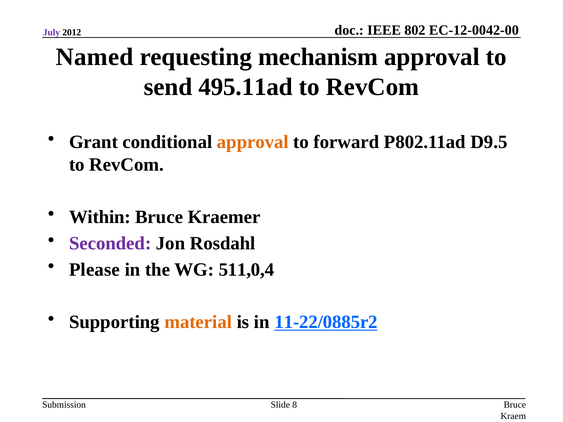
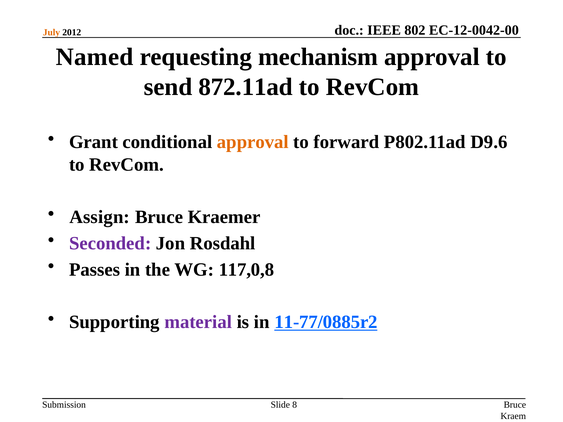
July colour: purple -> orange (51, 33)
495.11ad: 495.11ad -> 872.11ad (246, 87)
D9.5: D9.5 -> D9.6 (489, 142)
Within: Within -> Assign (100, 217)
Please: Please -> Passes (95, 270)
511,0,4: 511,0,4 -> 117,0,8 (246, 270)
material colour: orange -> purple (198, 322)
11-22/0885r2: 11-22/0885r2 -> 11-77/0885r2 (326, 322)
